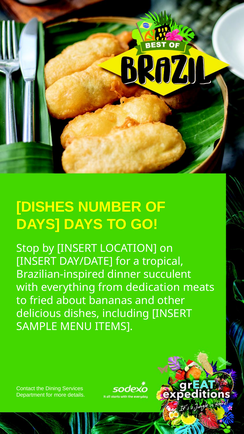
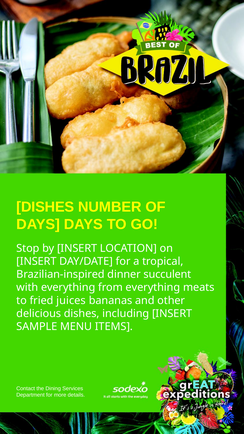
from dedication: dedication -> everything (153, 287)
about: about -> juices (71, 300)
